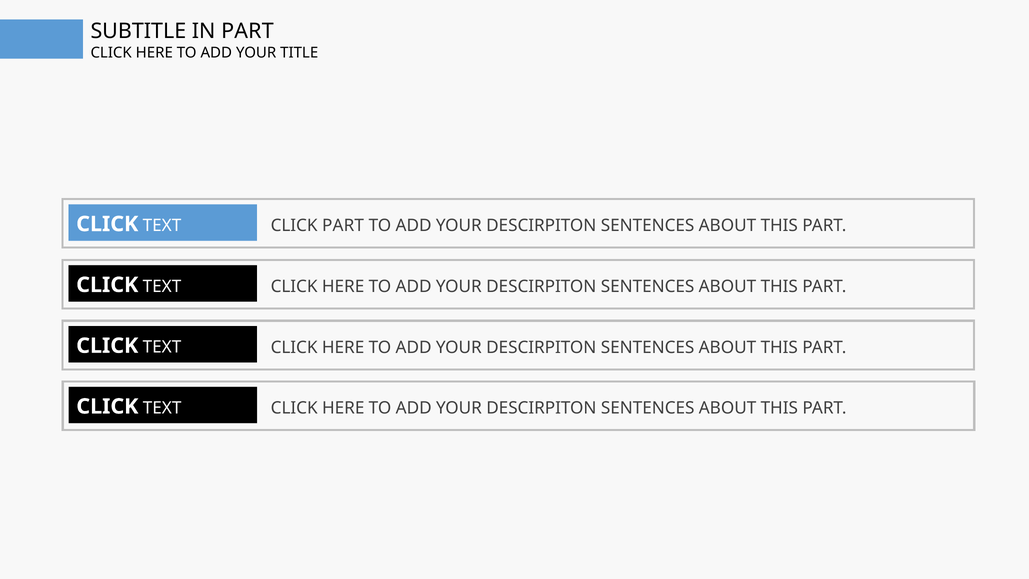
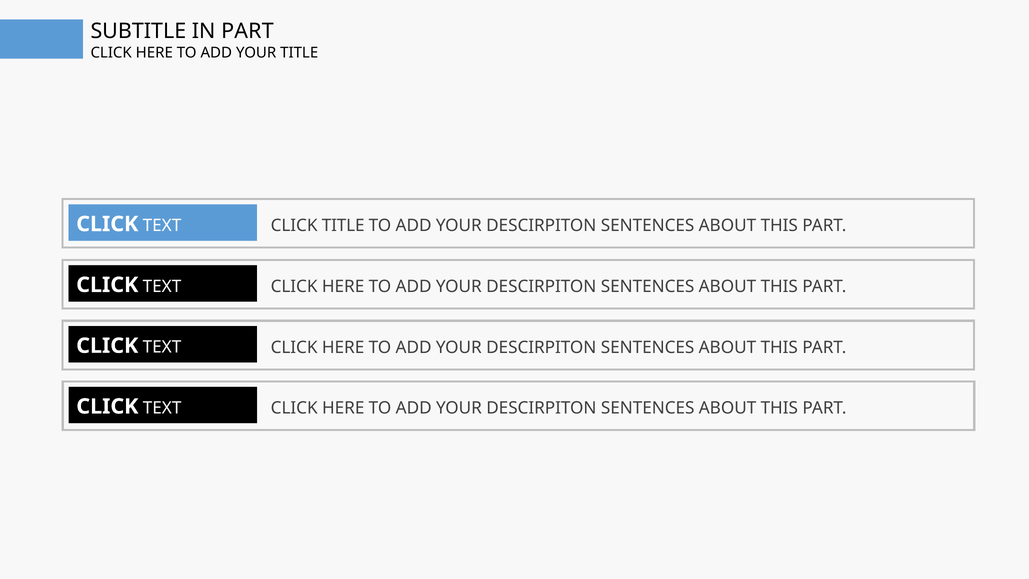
CLICK PART: PART -> TITLE (343, 226)
